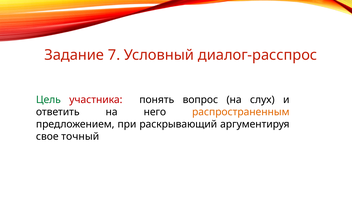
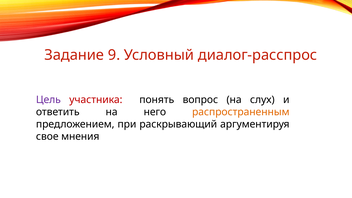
7: 7 -> 9 (114, 55)
Цель colour: green -> purple (48, 100)
точный: точный -> мнения (80, 137)
